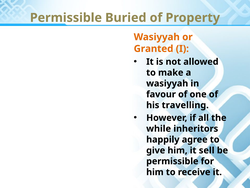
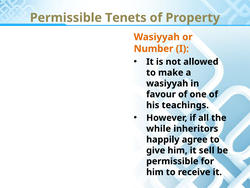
Buried: Buried -> Tenets (126, 18)
Granted: Granted -> Number (154, 49)
travelling: travelling -> teachings (185, 105)
